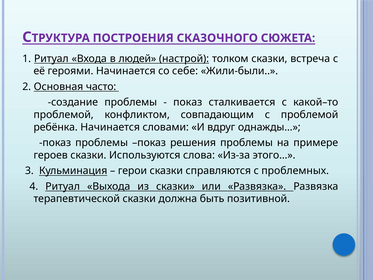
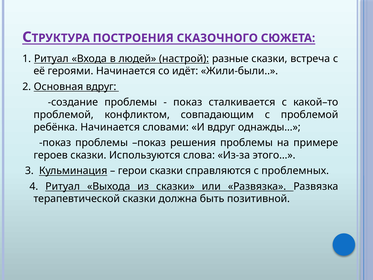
толком: толком -> разные (230, 59)
себе: себе -> идёт (185, 71)
Основная часто: часто -> вдруг (101, 87)
